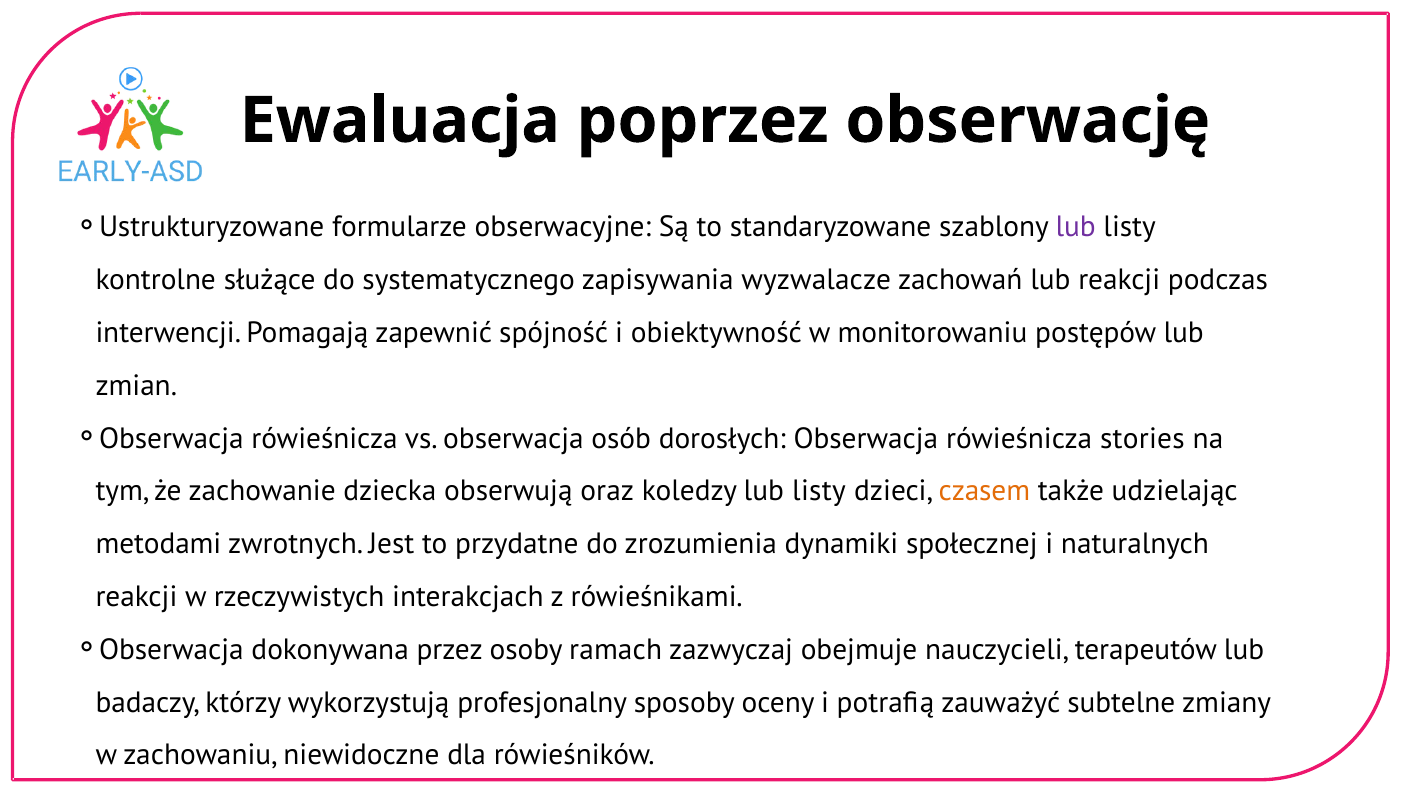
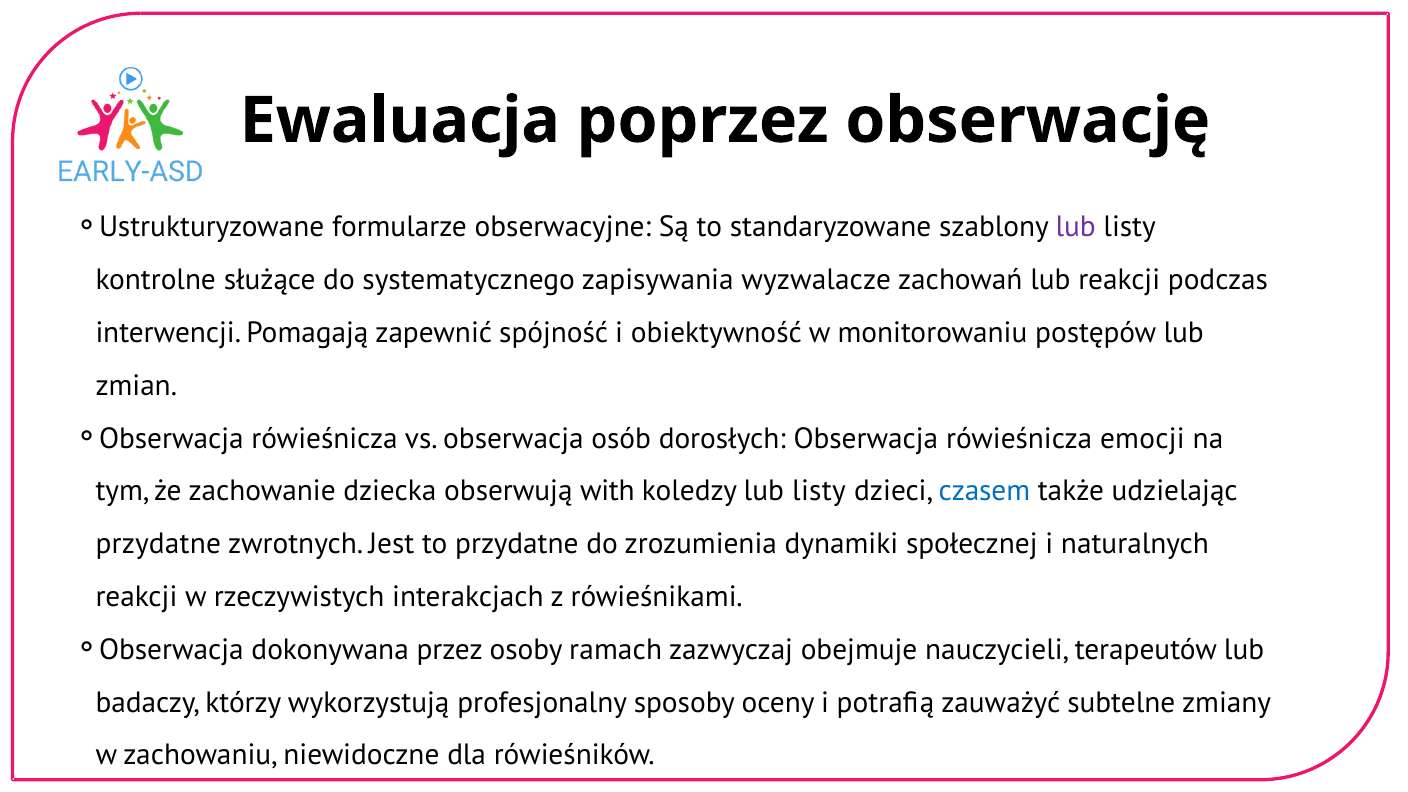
stories: stories -> emocji (1142, 438)
oraz: oraz -> with (607, 491)
czasem colour: orange -> blue (984, 491)
metodami: metodami -> przydatne (158, 544)
